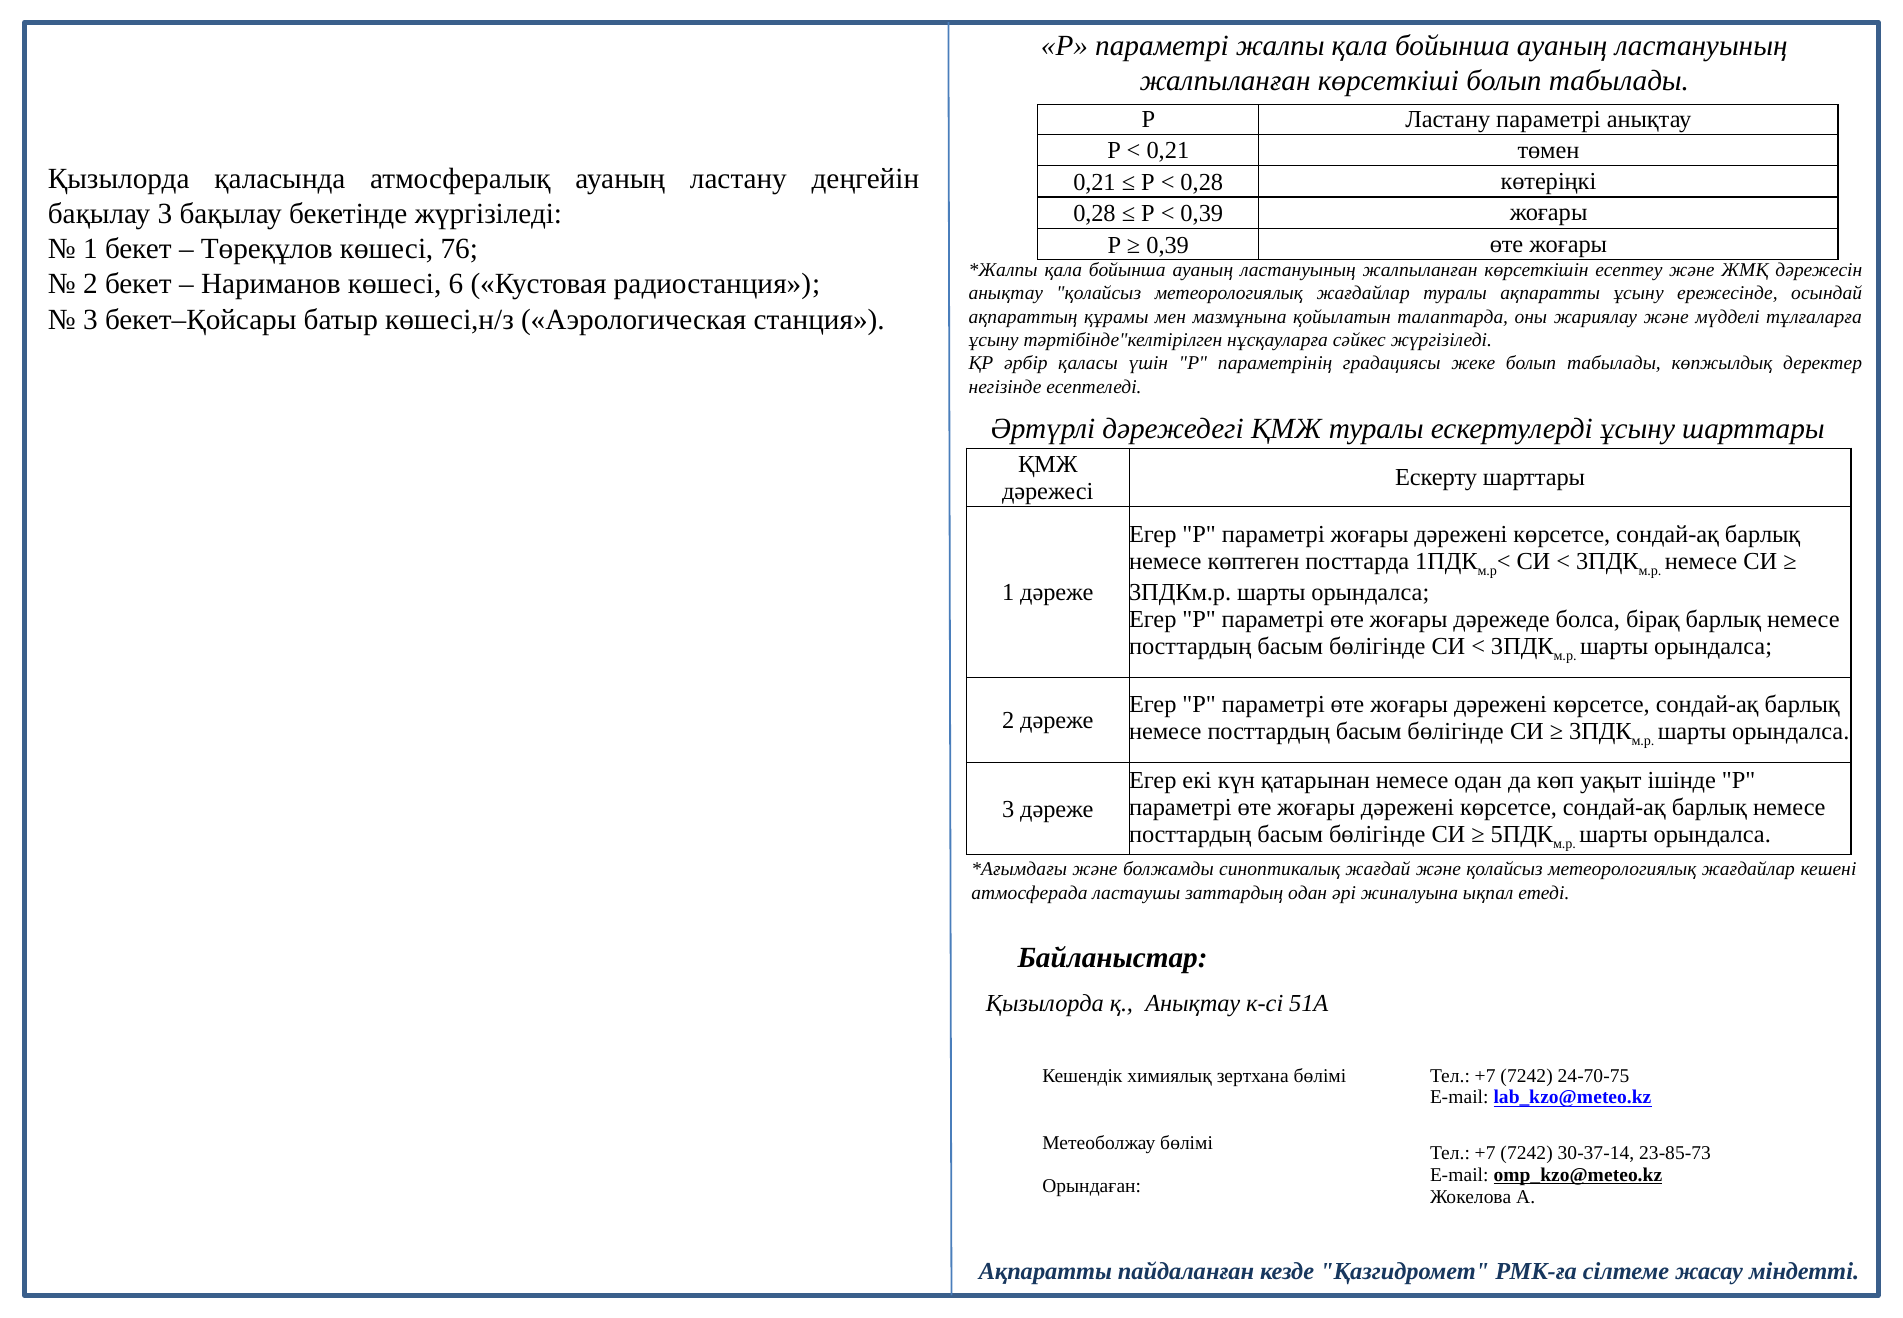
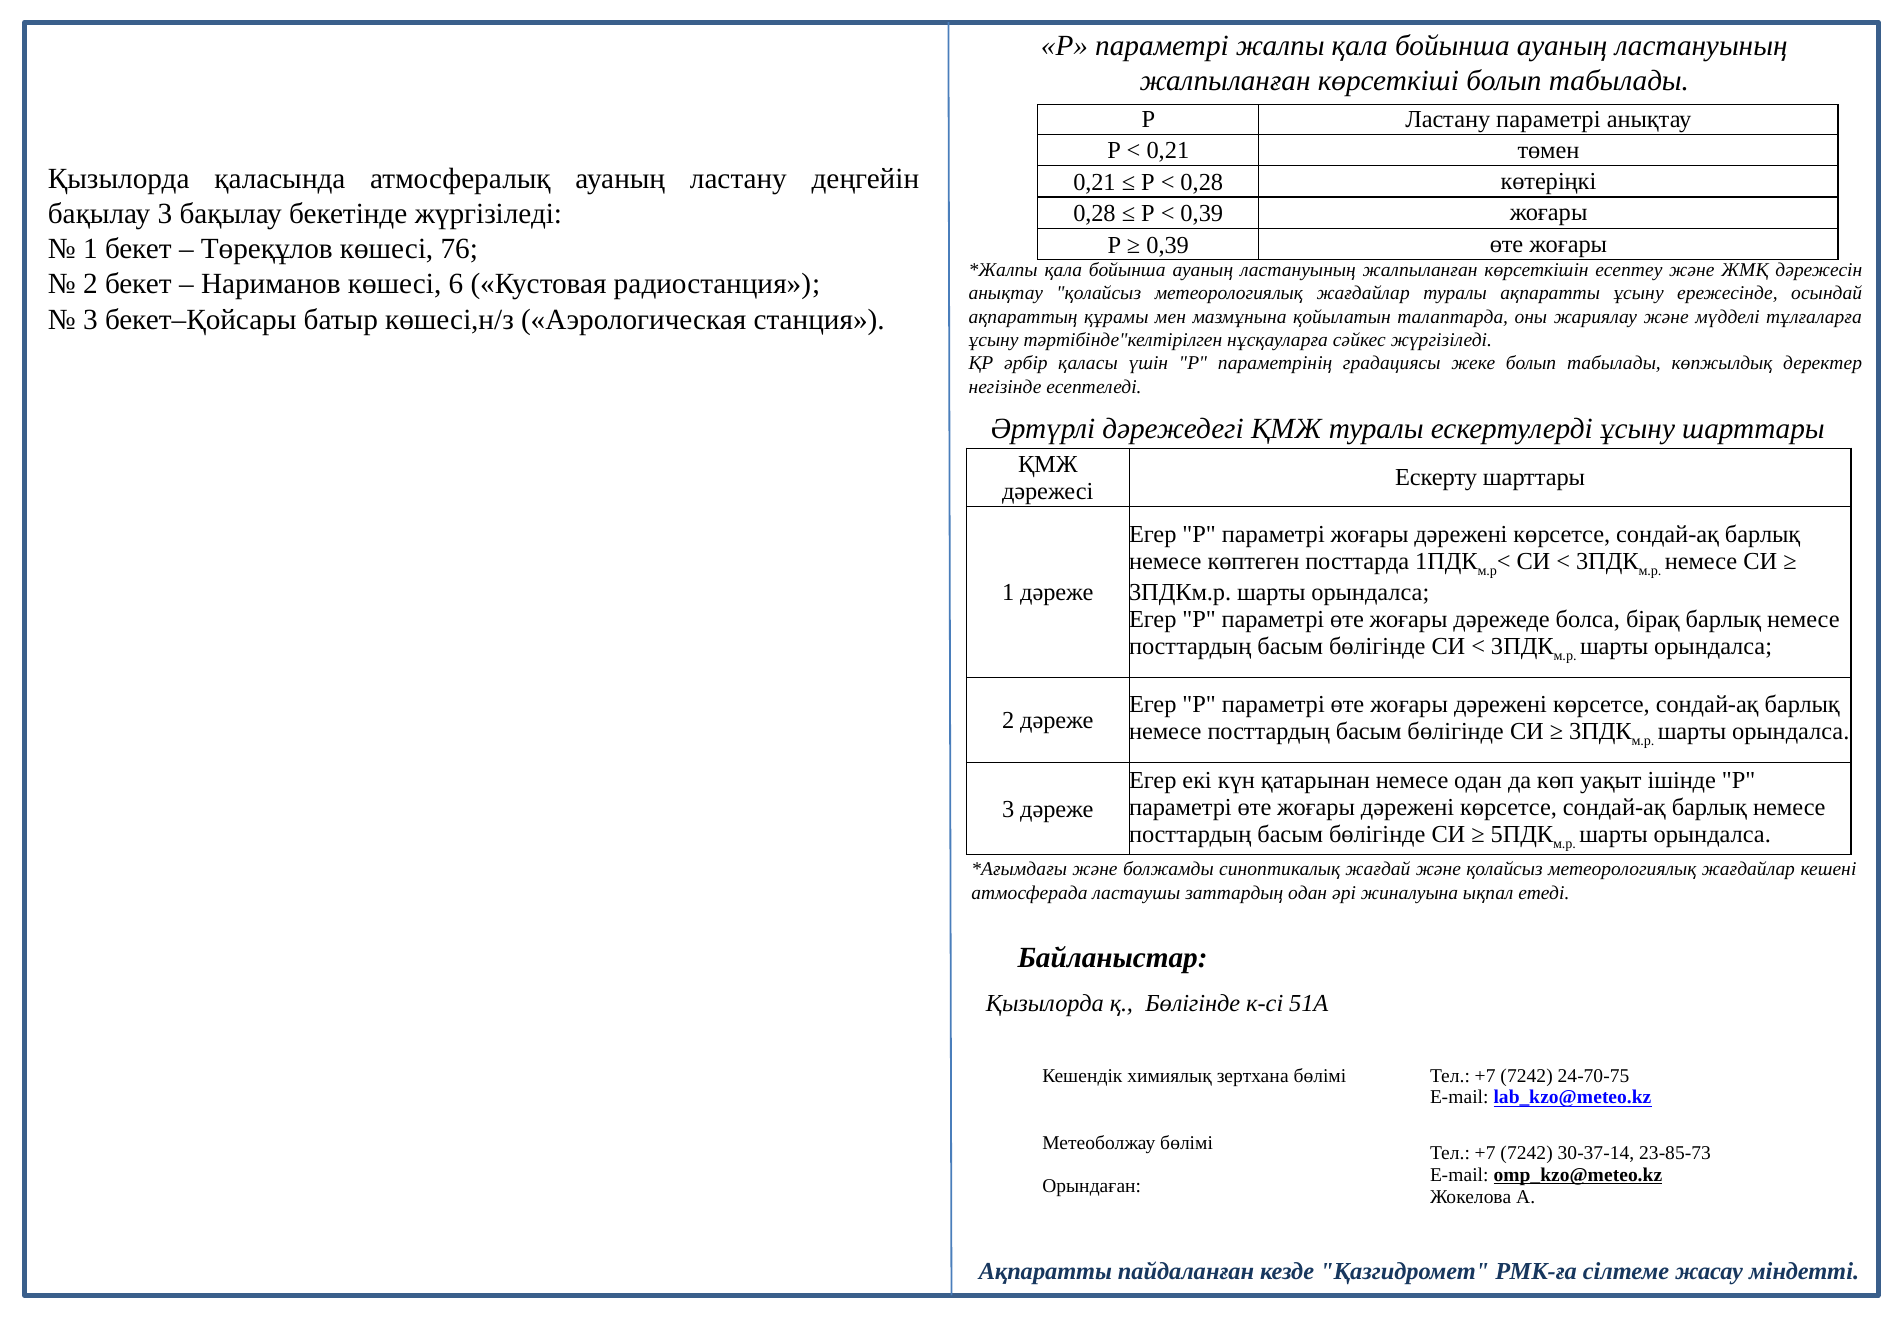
қ Анықтау: Анықтау -> Бөлігінде (1193, 1003)
